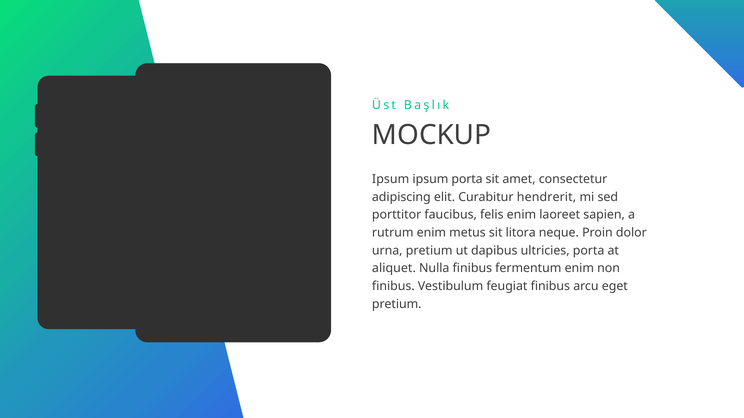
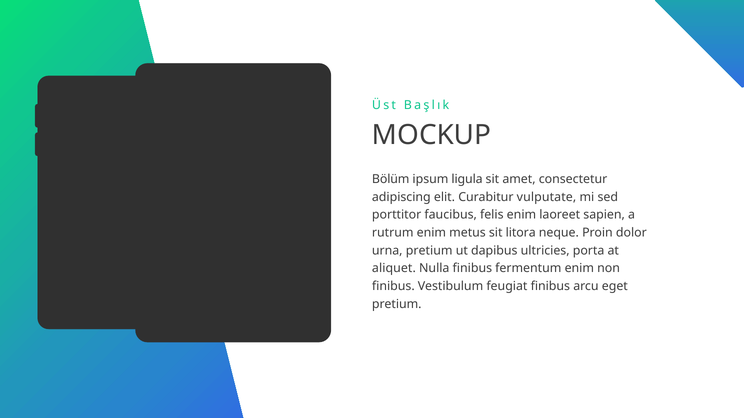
Ipsum: Ipsum -> Bölüm (391, 179)
ipsum porta: porta -> ligula (467, 179)
hendrerit: hendrerit -> vulputate (546, 197)
